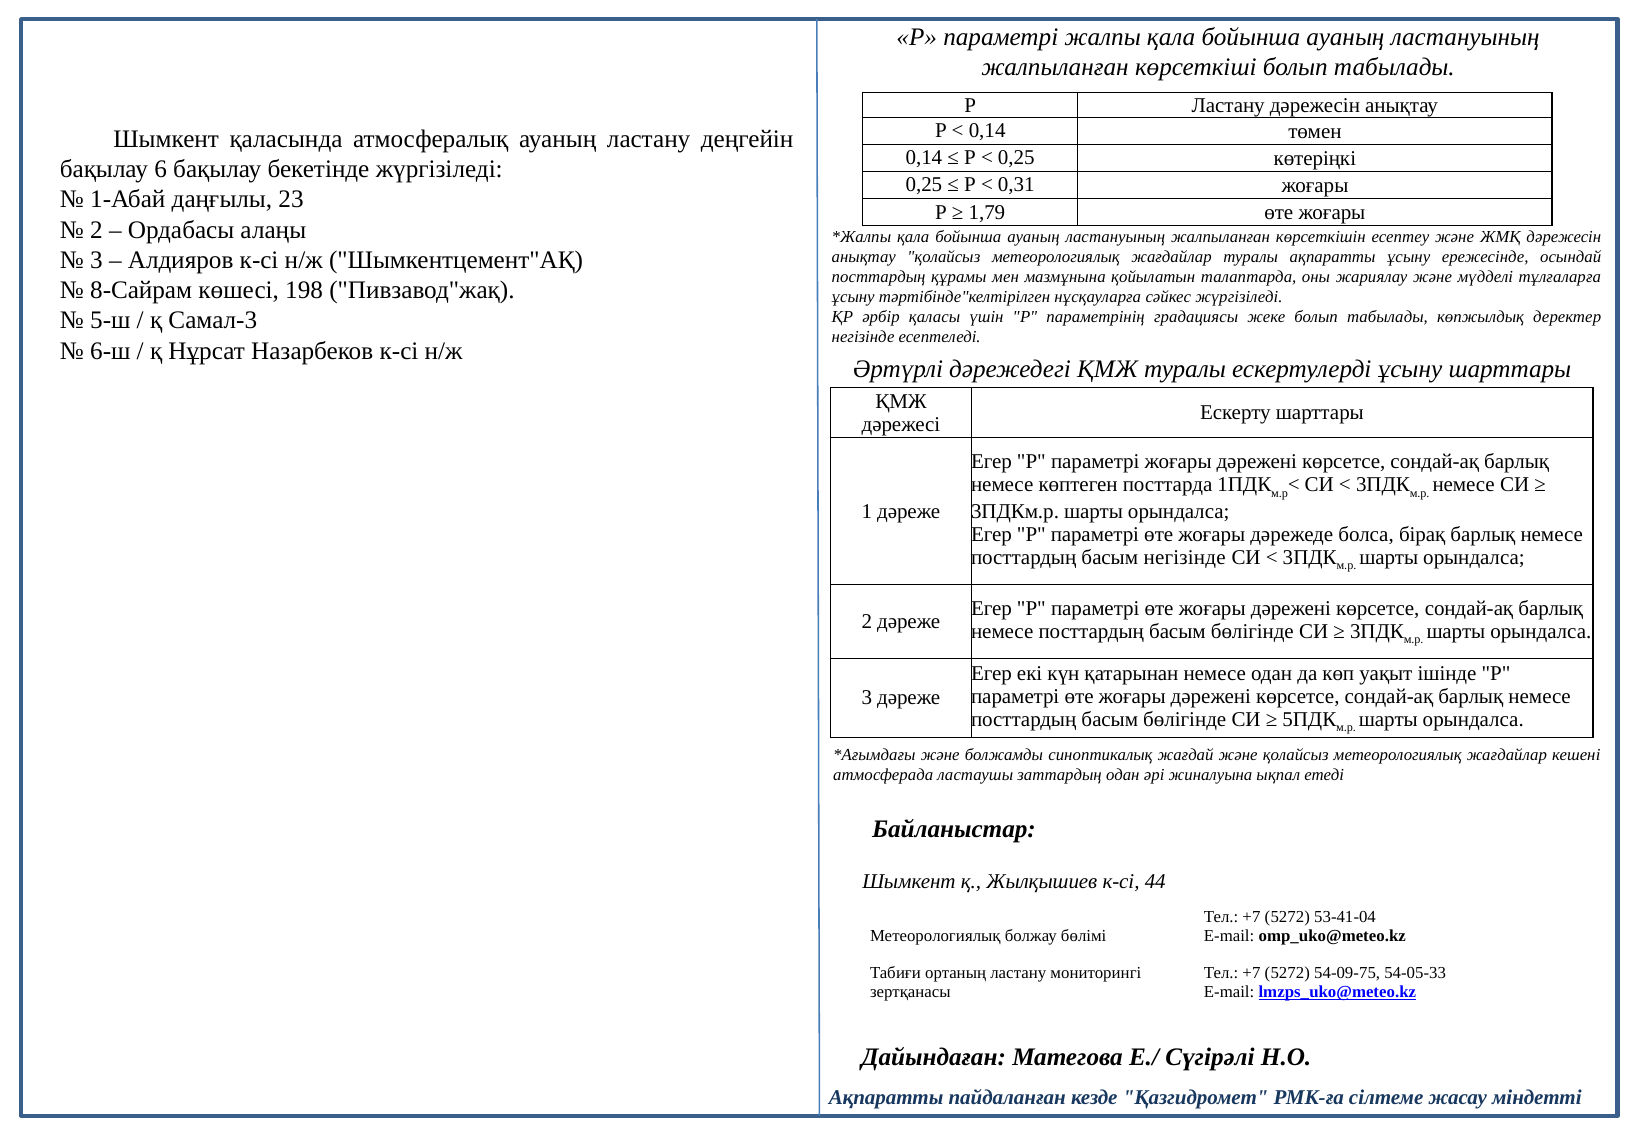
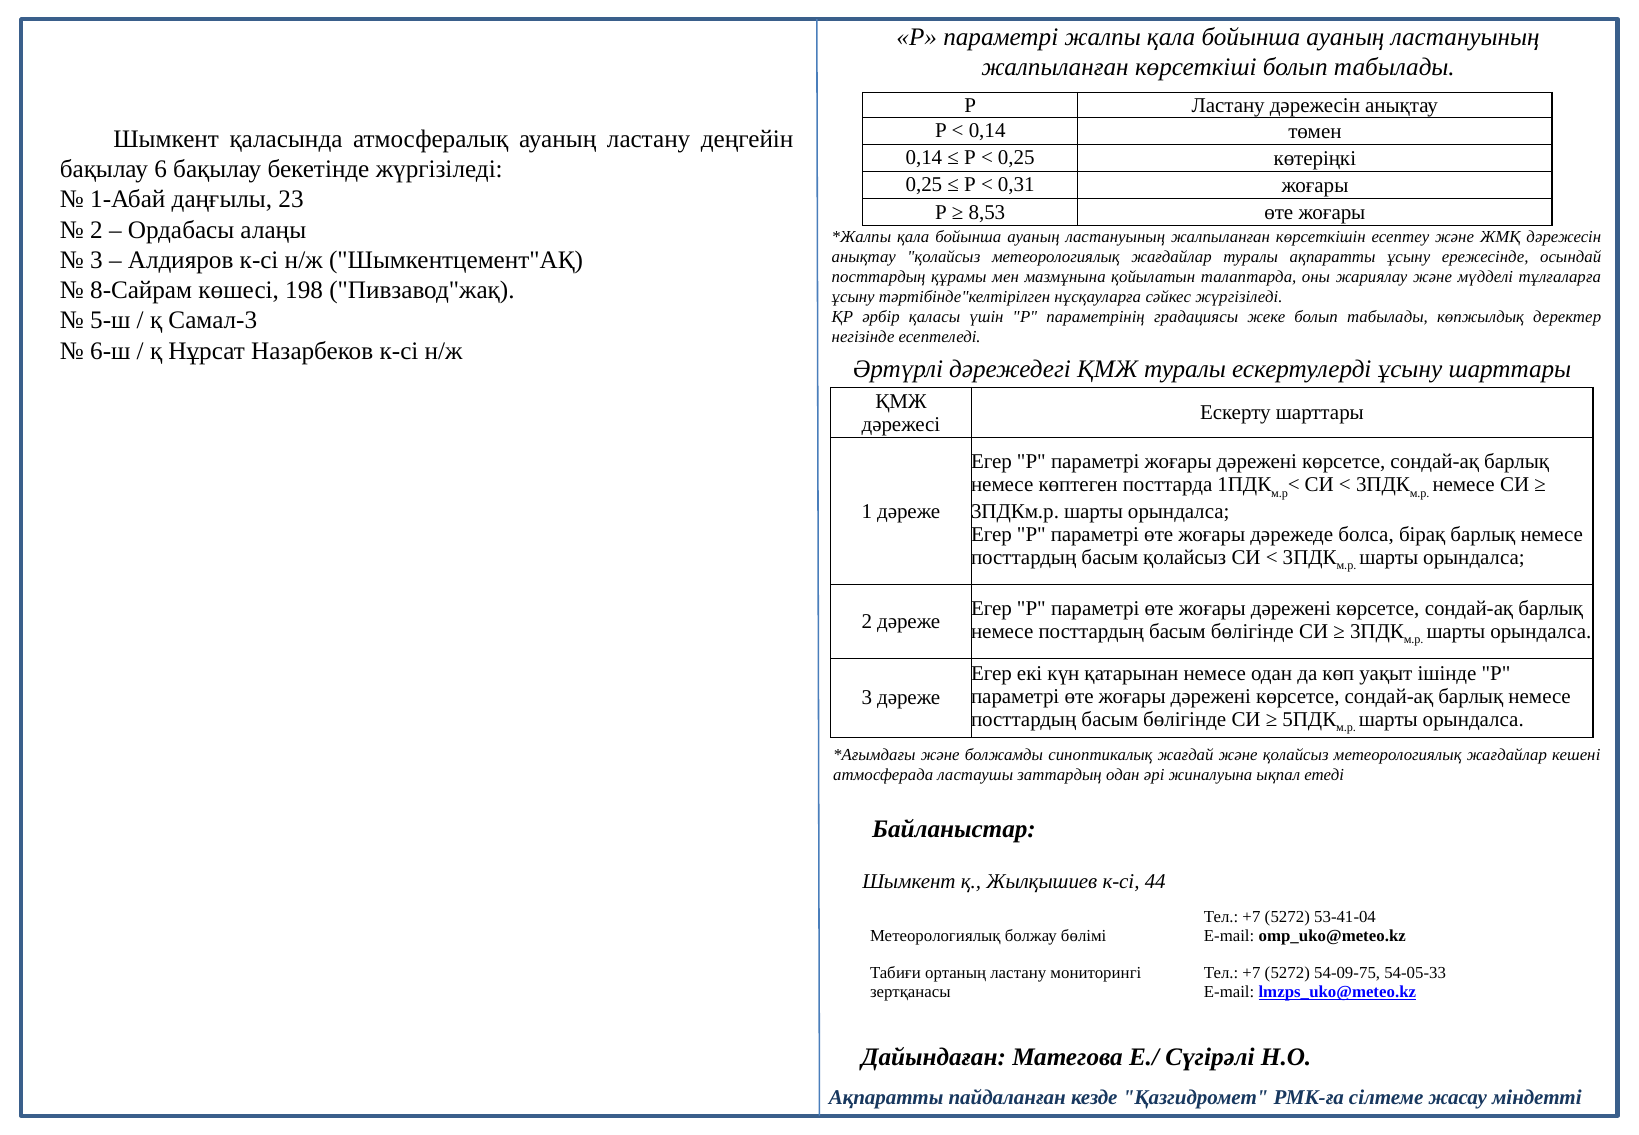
1,79: 1,79 -> 8,53 (987, 212)
басым негізінде: негізінде -> қолайсыз (1185, 558)
